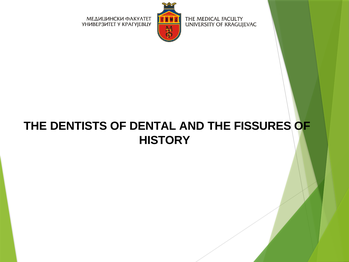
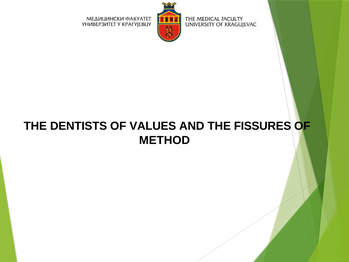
DENTAL: DENTAL -> VALUES (153, 126)
HISTORY: HISTORY -> METHOD (164, 140)
